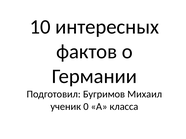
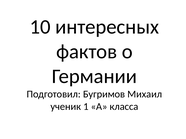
0: 0 -> 1 (86, 107)
